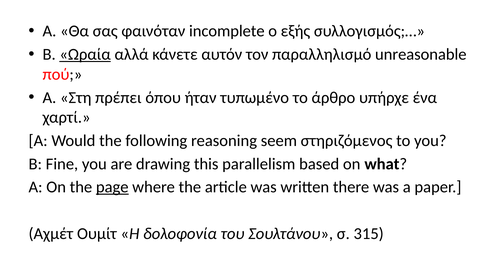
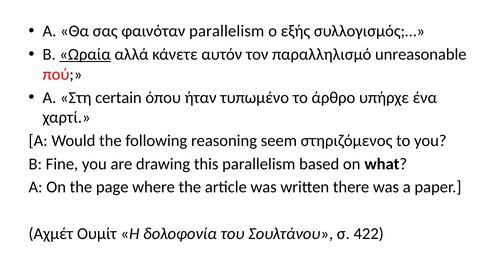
φαινόταν incomplete: incomplete -> parallelism (227, 31)
πρέπει: πρέπει -> certain (118, 97)
page underline: present -> none (112, 187)
315: 315 -> 422 (369, 233)
